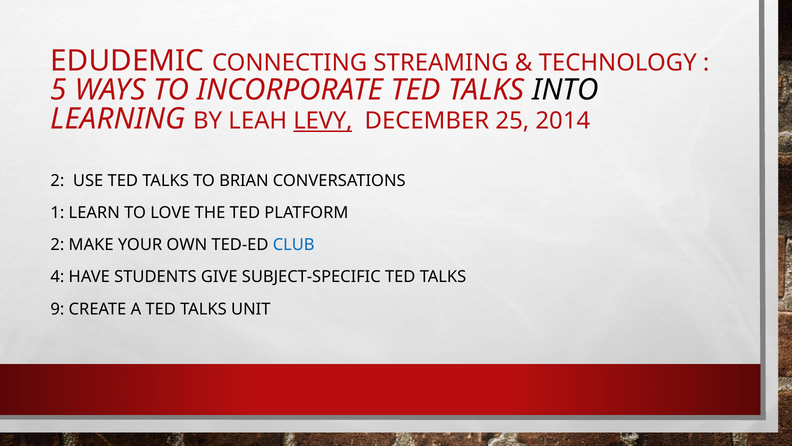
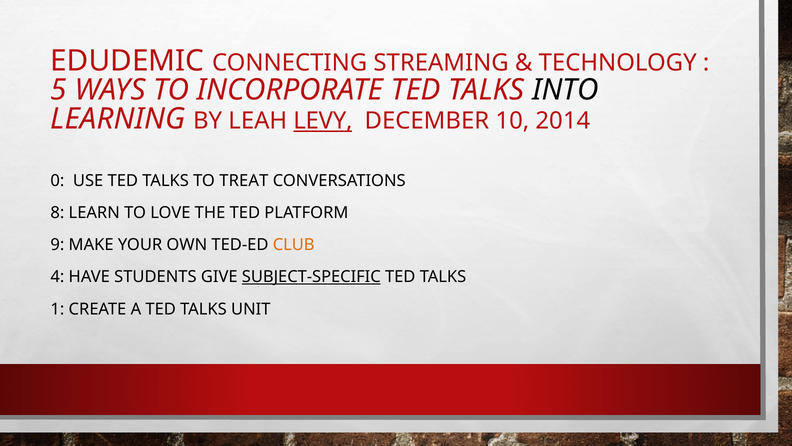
25: 25 -> 10 (512, 121)
2: 2 -> 0 (57, 181)
BRIAN: BRIAN -> TREAT (244, 181)
1: 1 -> 8 (57, 213)
2: 2 -> 9 (57, 245)
CLUB colour: blue -> orange (294, 245)
SUBJECT-SPECIFIC underline: none -> present (311, 277)
9: 9 -> 1 (57, 309)
